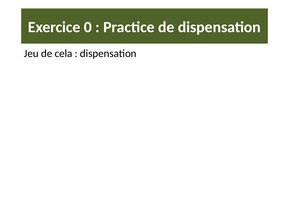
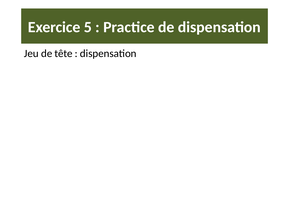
0: 0 -> 5 (88, 27)
cela: cela -> tête (64, 54)
